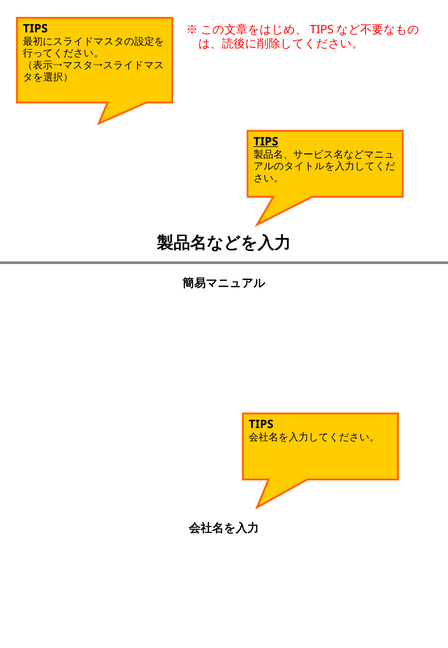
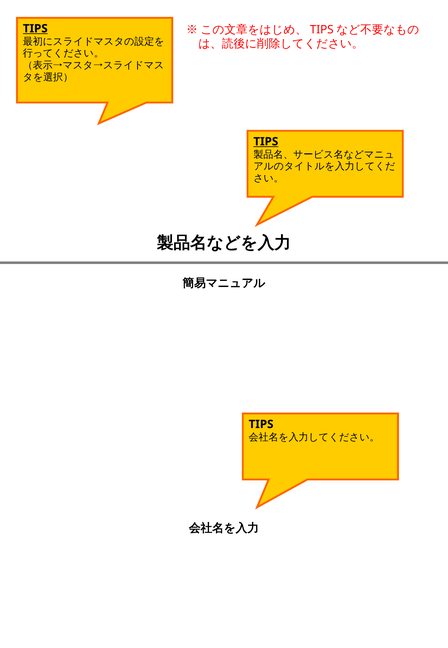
TIPS underline: none -> present (35, 29)
